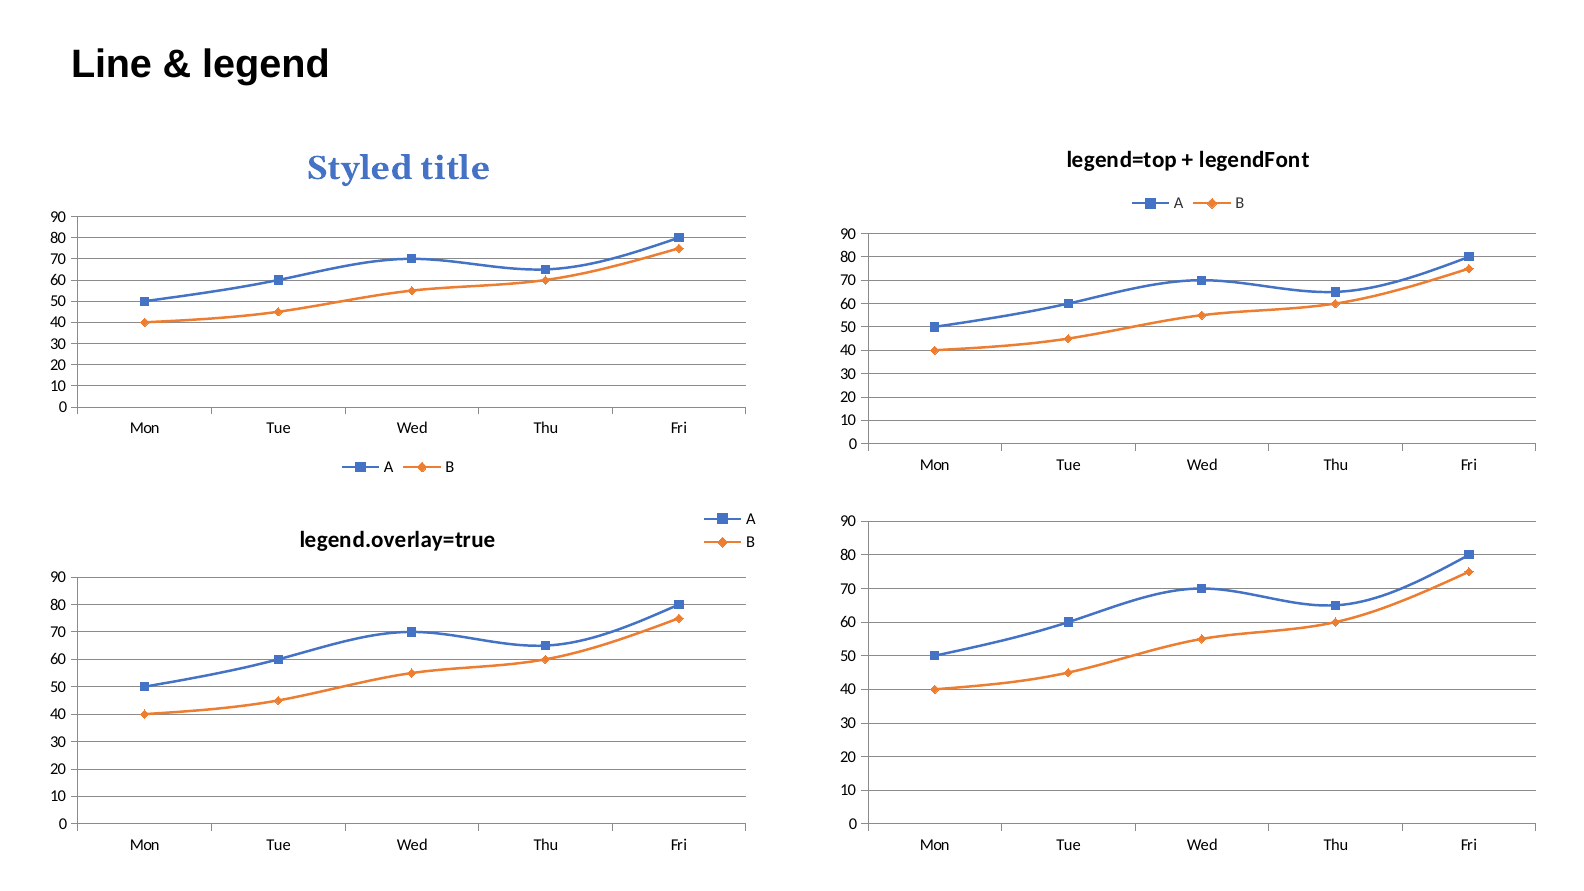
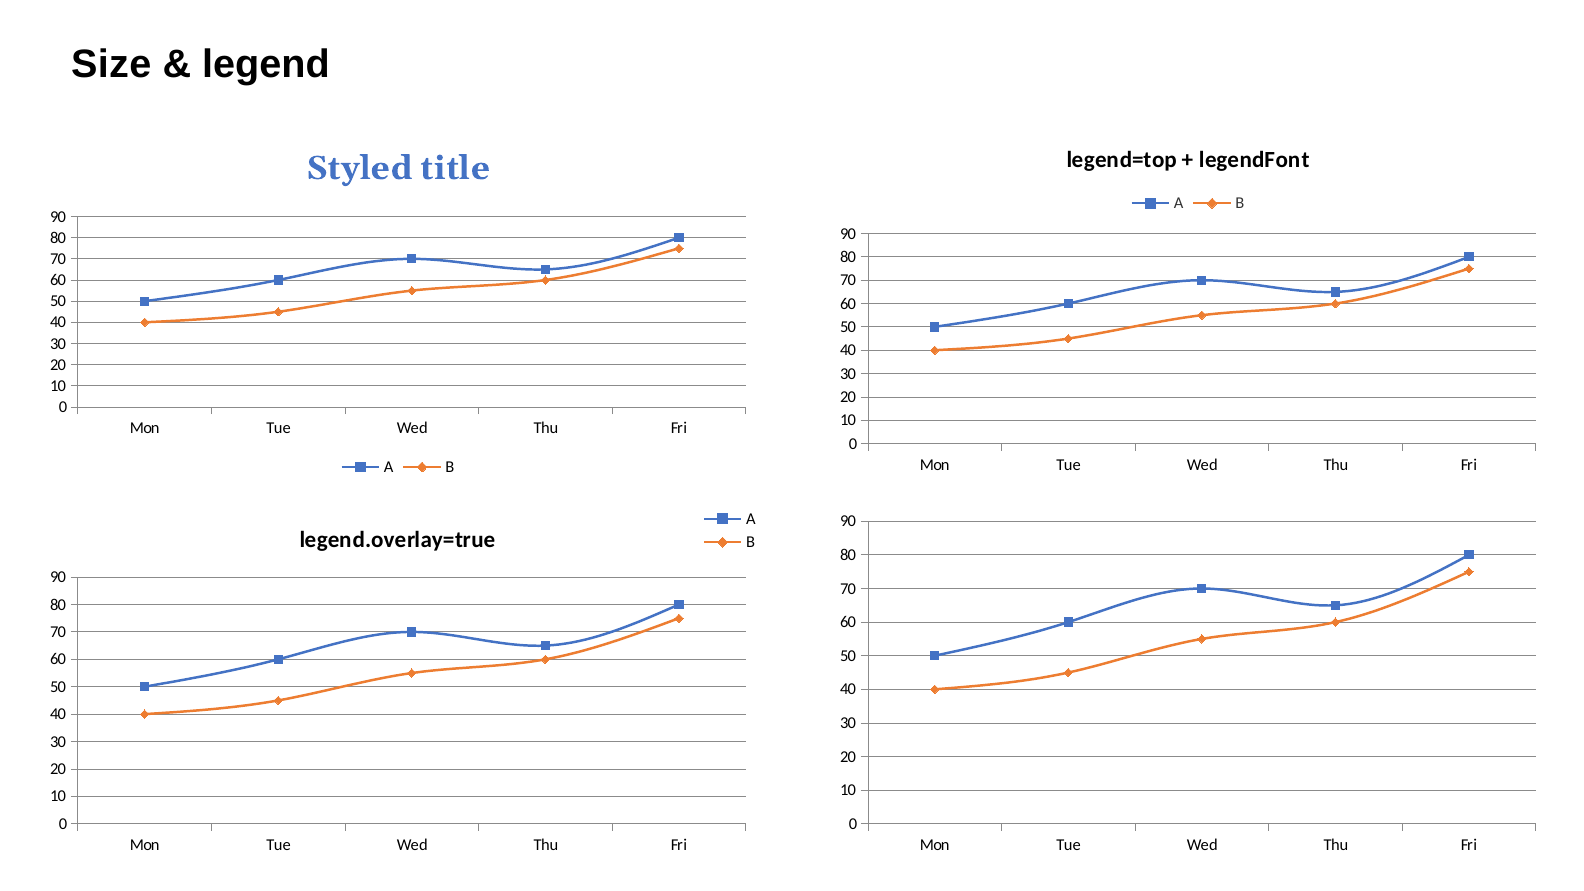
Line: Line -> Size (111, 64)
